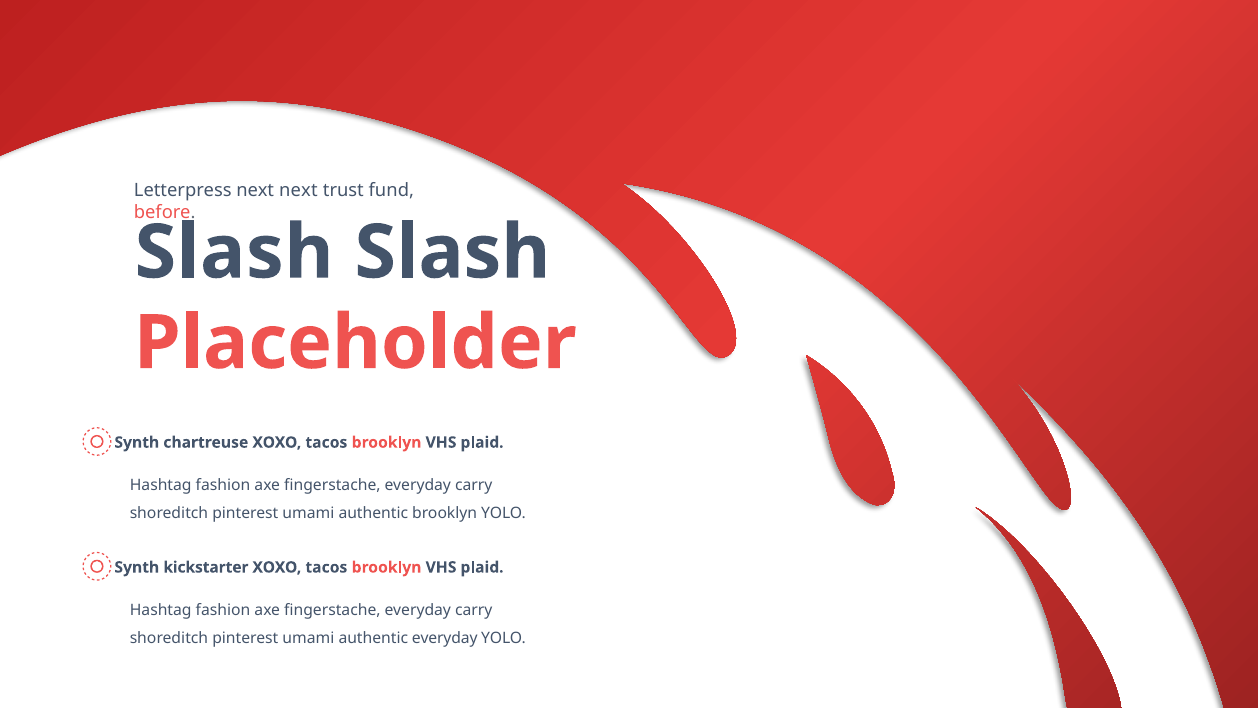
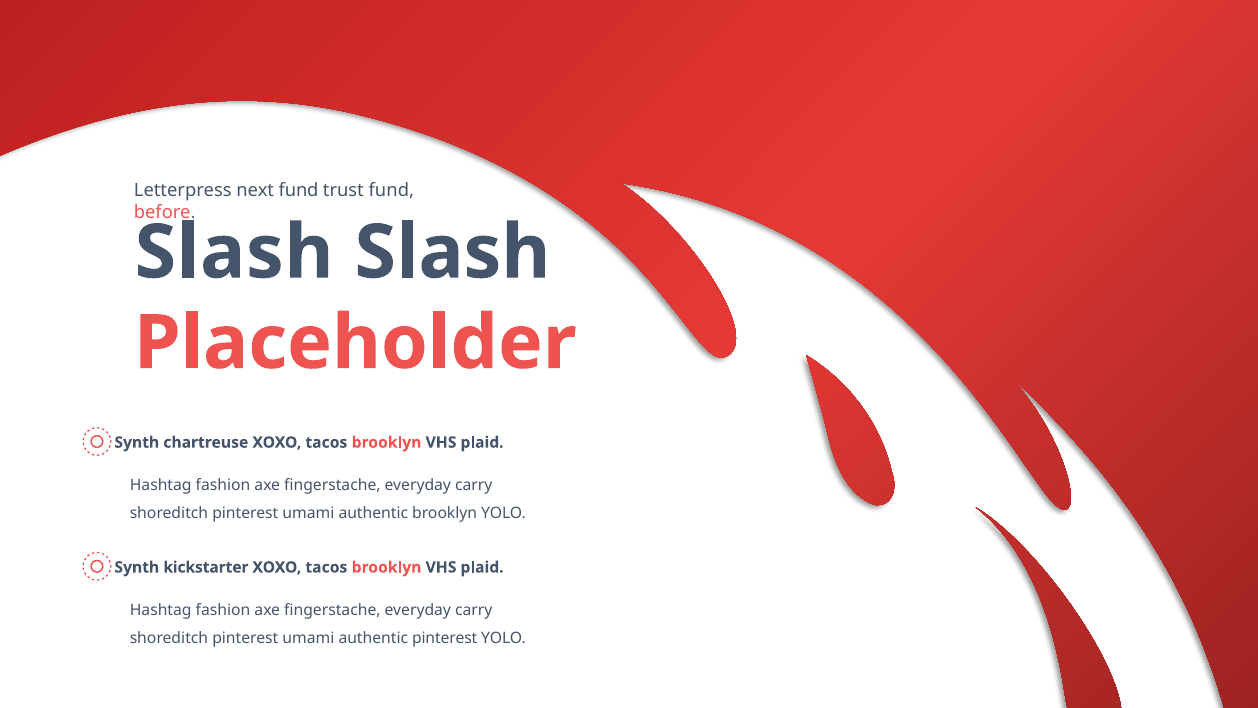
next next: next -> fund (299, 191)
authentic everyday: everyday -> pinterest (445, 638)
